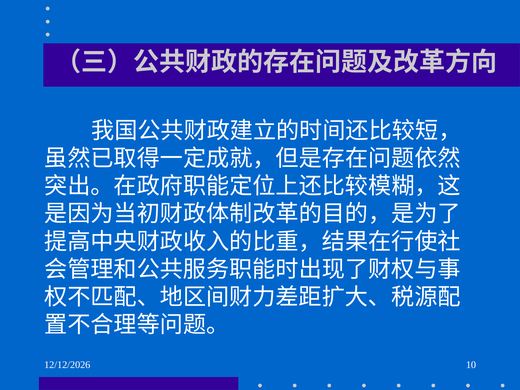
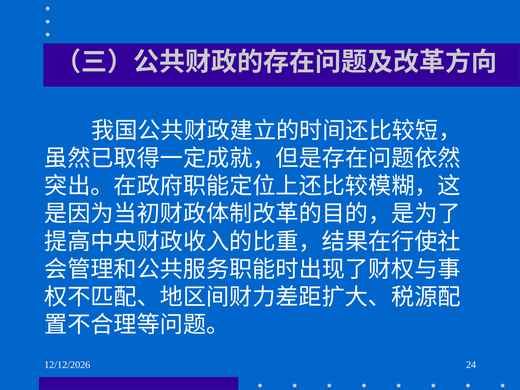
10: 10 -> 24 (471, 365)
